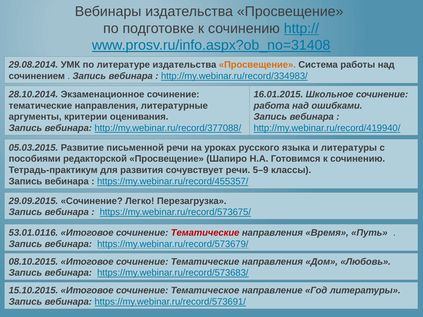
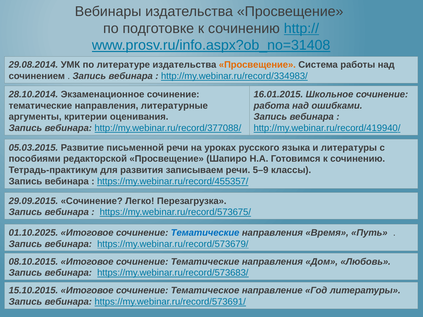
сочувствует: сочувствует -> записываем (195, 170)
53.01.0116: 53.01.0116 -> 01.10.2025 (33, 233)
Тематические colour: red -> blue (205, 233)
